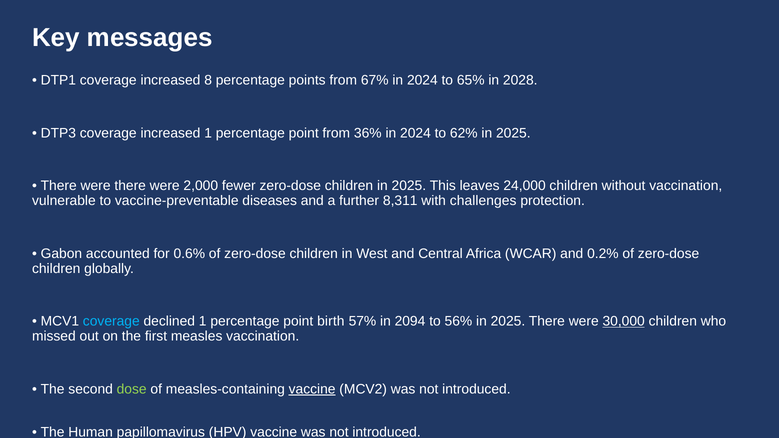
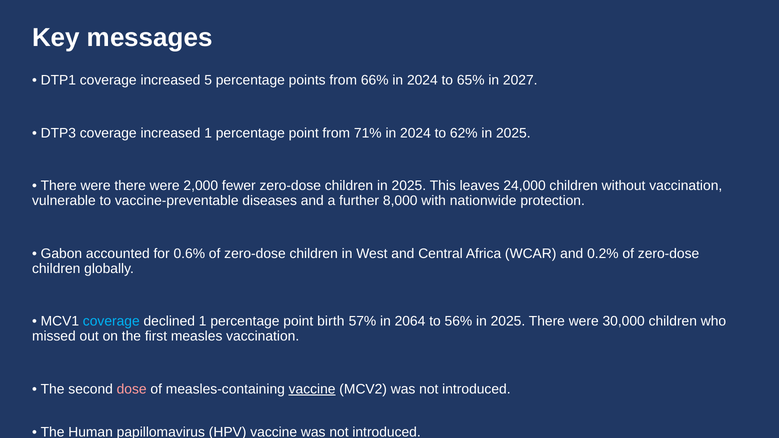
8: 8 -> 5 (208, 80)
67%: 67% -> 66% (375, 80)
2028: 2028 -> 2027 (520, 80)
36%: 36% -> 71% (368, 133)
8,311: 8,311 -> 8,000 (400, 201)
challenges: challenges -> nationwide (483, 201)
2094: 2094 -> 2064 (410, 321)
30,000 underline: present -> none (624, 321)
dose colour: light green -> pink (132, 389)
